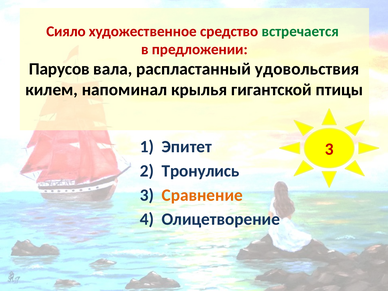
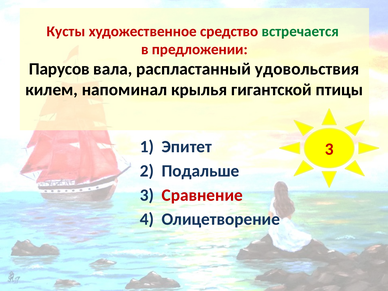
Сияло: Сияло -> Кусты (66, 31)
Тронулись: Тронулись -> Подальше (201, 171)
Сравнение colour: orange -> red (202, 195)
